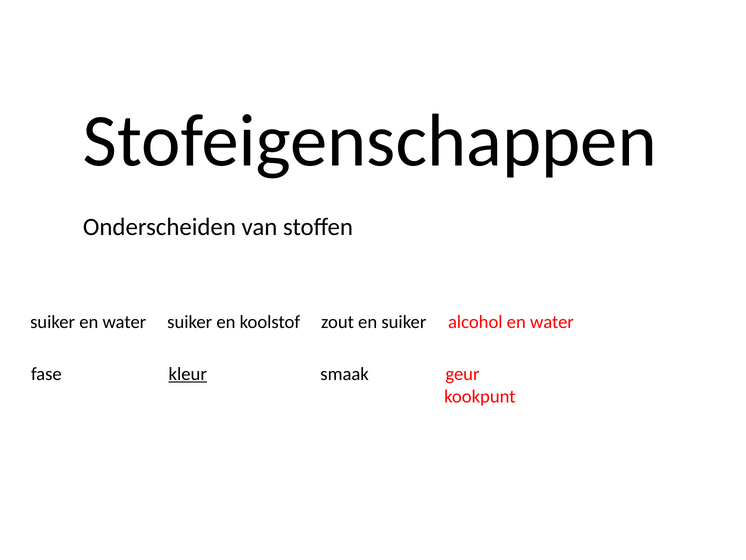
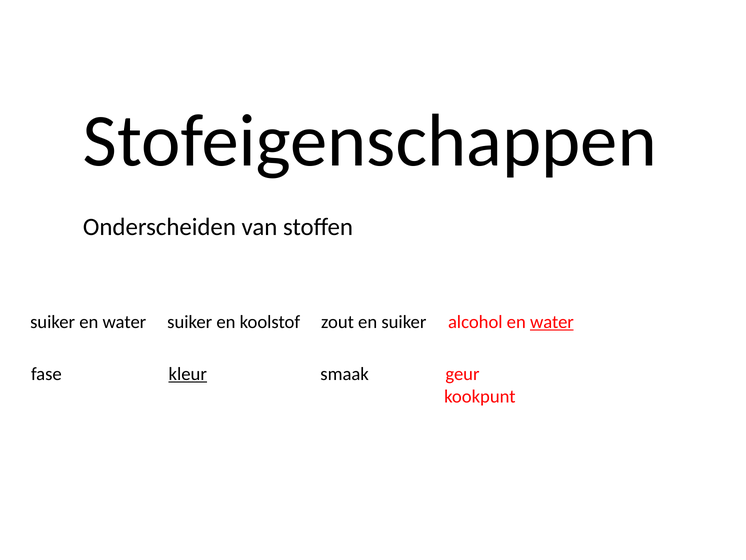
water underline: none -> present (552, 322)
